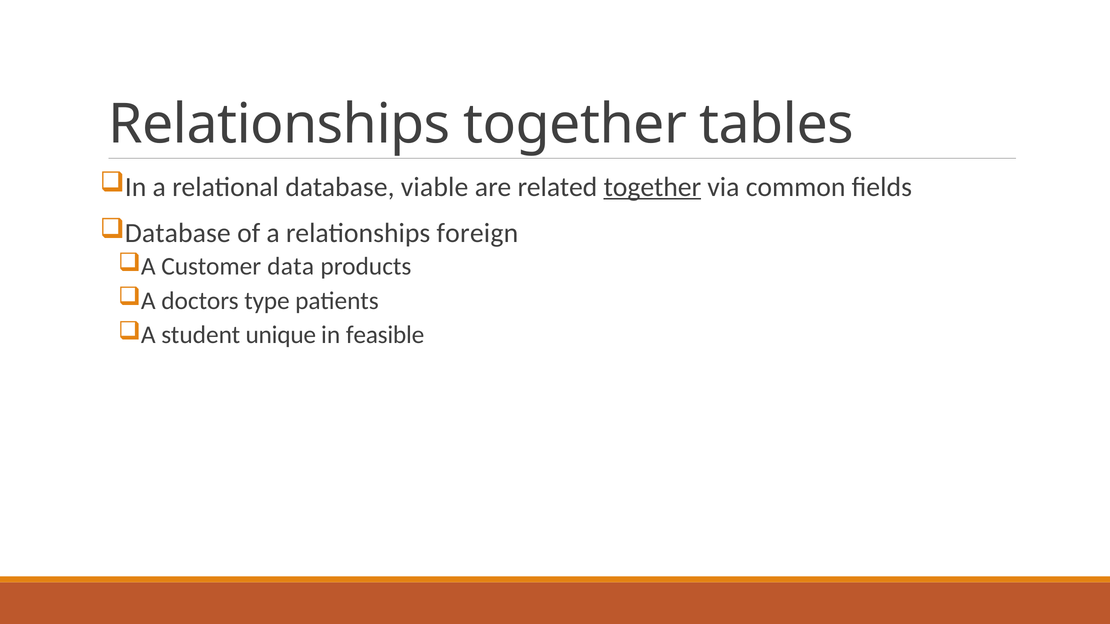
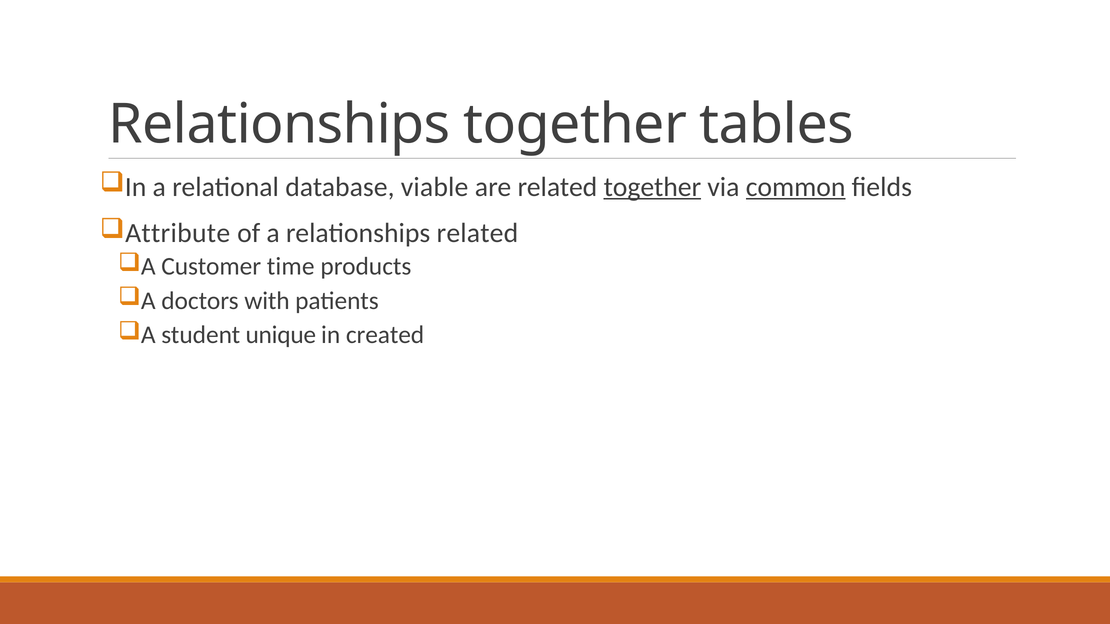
common underline: none -> present (796, 187)
Database: Database -> Attribute (178, 233)
relationships foreign: foreign -> related (477, 233)
data: data -> time (291, 267)
type: type -> with (267, 301)
feasible: feasible -> created (385, 335)
